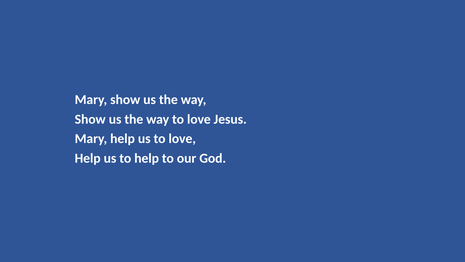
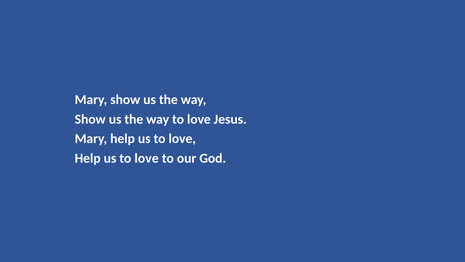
help: help -> love (147, 158)
